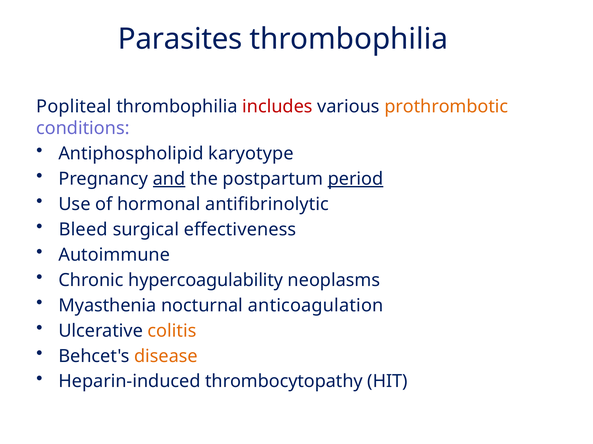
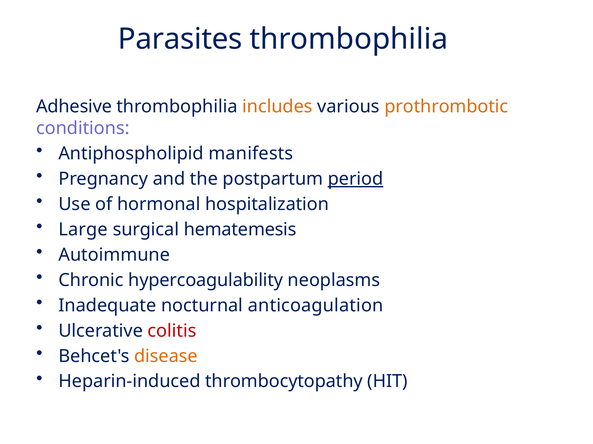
Popliteal: Popliteal -> Adhesive (74, 107)
includes colour: red -> orange (277, 107)
karyotype: karyotype -> manifests (251, 154)
and underline: present -> none (169, 179)
antifibrinolytic: antifibrinolytic -> hospitalization (267, 205)
Bleed: Bleed -> Large (83, 230)
effectiveness: effectiveness -> hematemesis (240, 230)
Myasthenia: Myasthenia -> Inadequate (107, 306)
colitis colour: orange -> red (172, 331)
